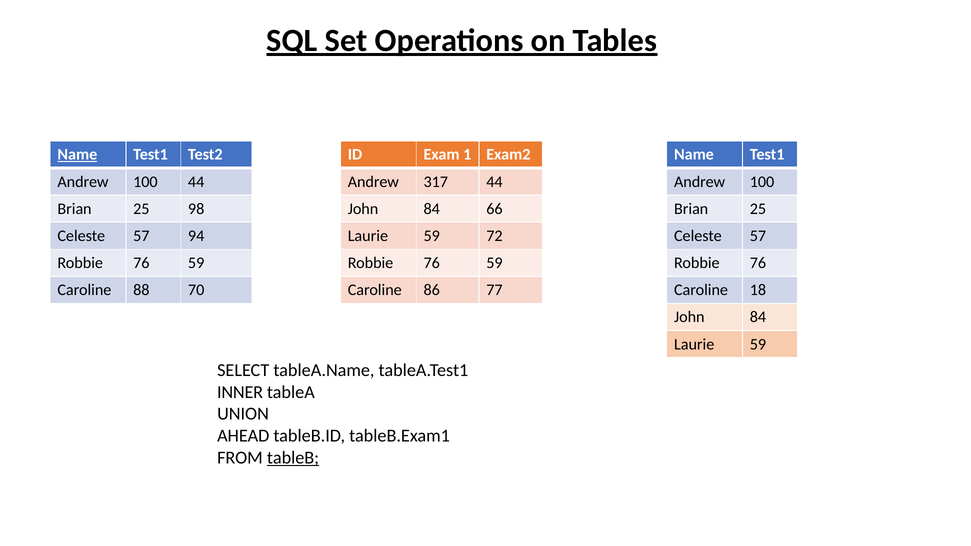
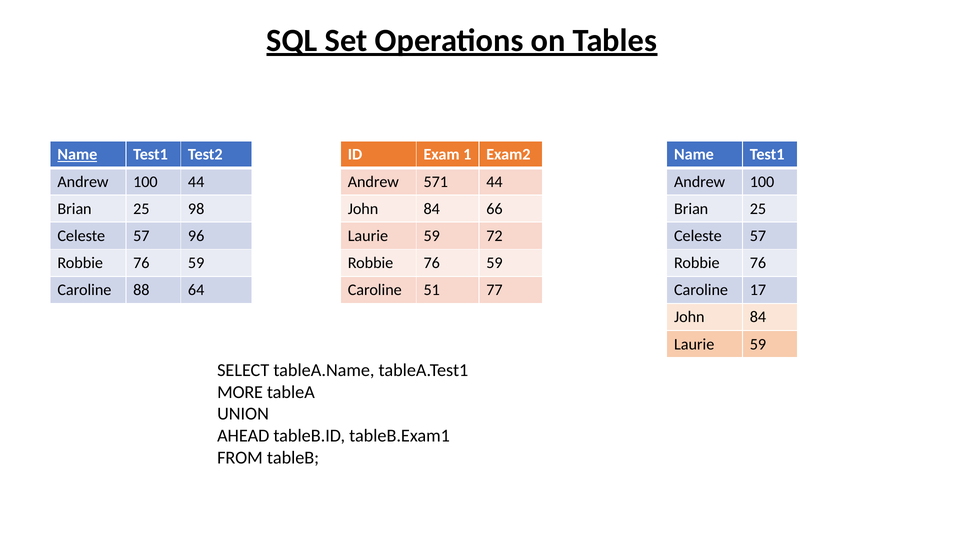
317: 317 -> 571 (436, 182)
94: 94 -> 96 (196, 236)
70: 70 -> 64 (196, 290)
86: 86 -> 51 (432, 290)
18: 18 -> 17 (758, 290)
INNER: INNER -> MORE (240, 392)
tableB underline: present -> none (293, 458)
